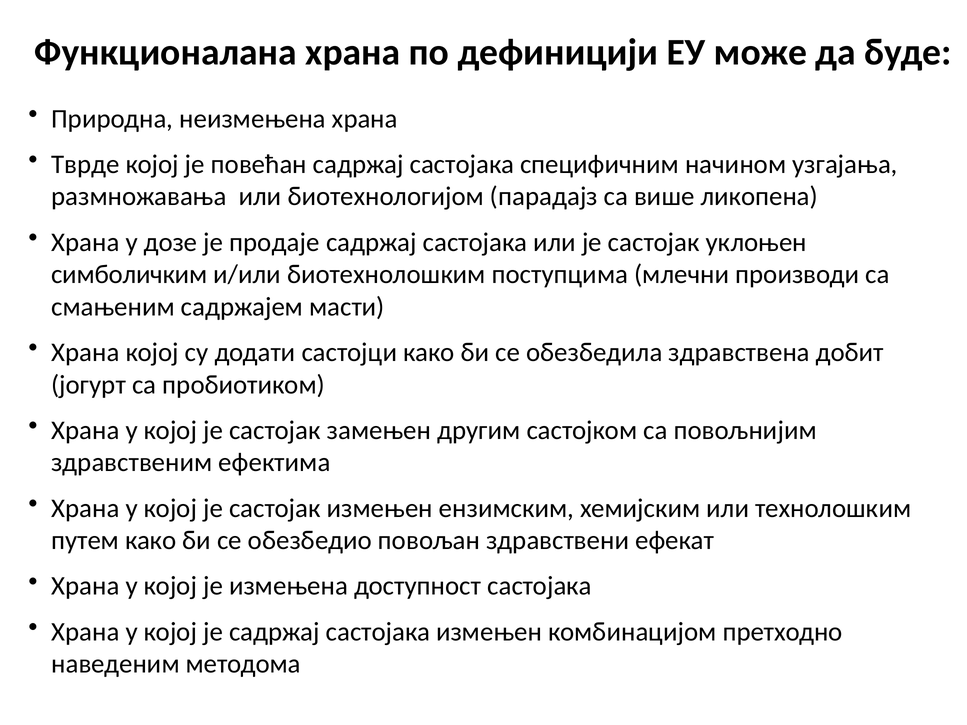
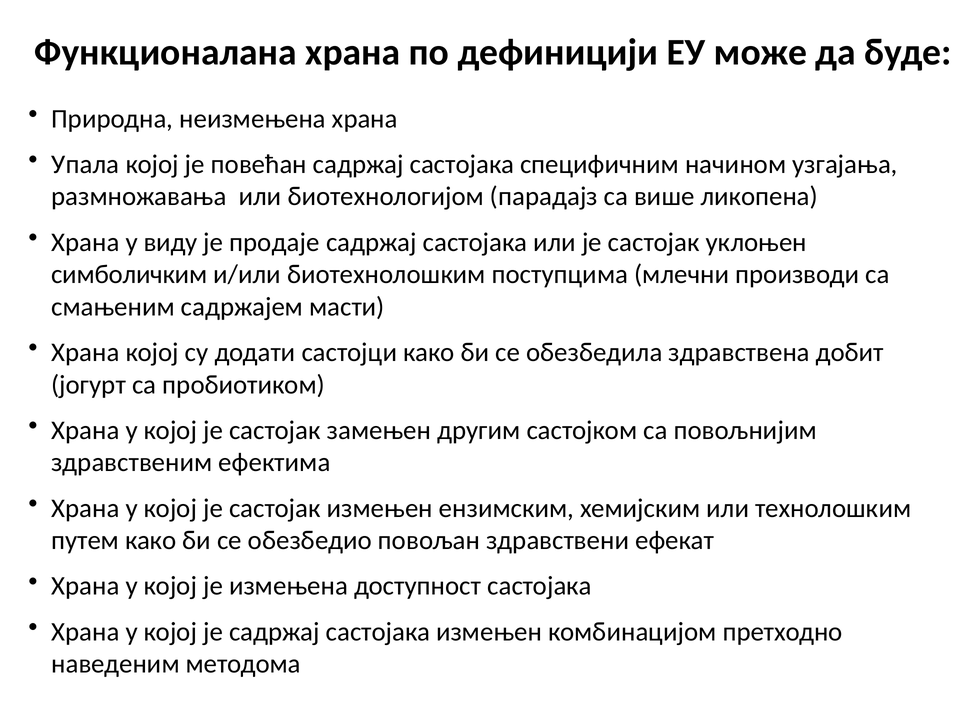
Тврде: Тврде -> Упала (85, 164)
дозе: дозе -> виду (171, 242)
